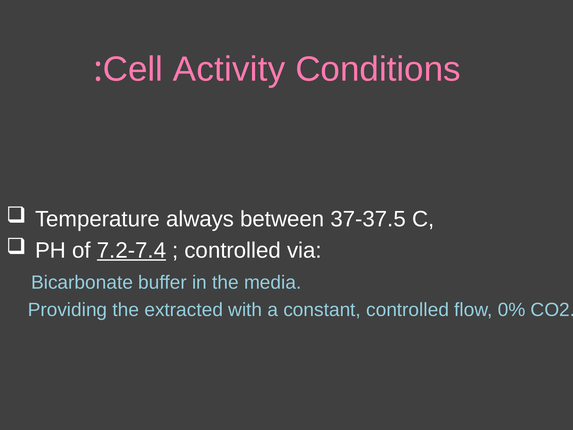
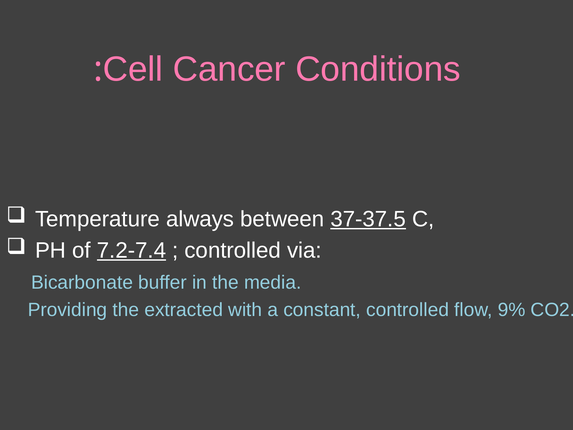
Activity: Activity -> Cancer (229, 69)
37-37.5 underline: none -> present (368, 219)
0%: 0% -> 9% (512, 310)
